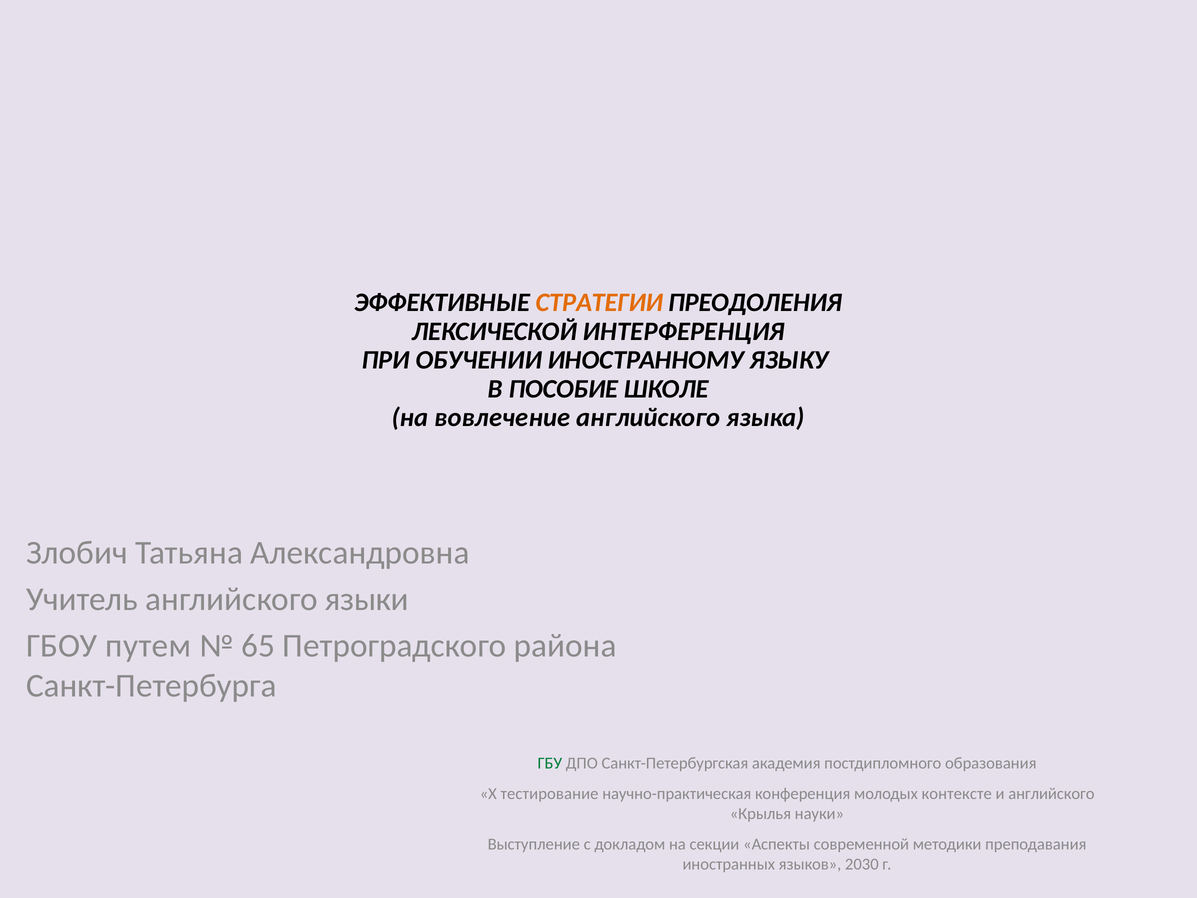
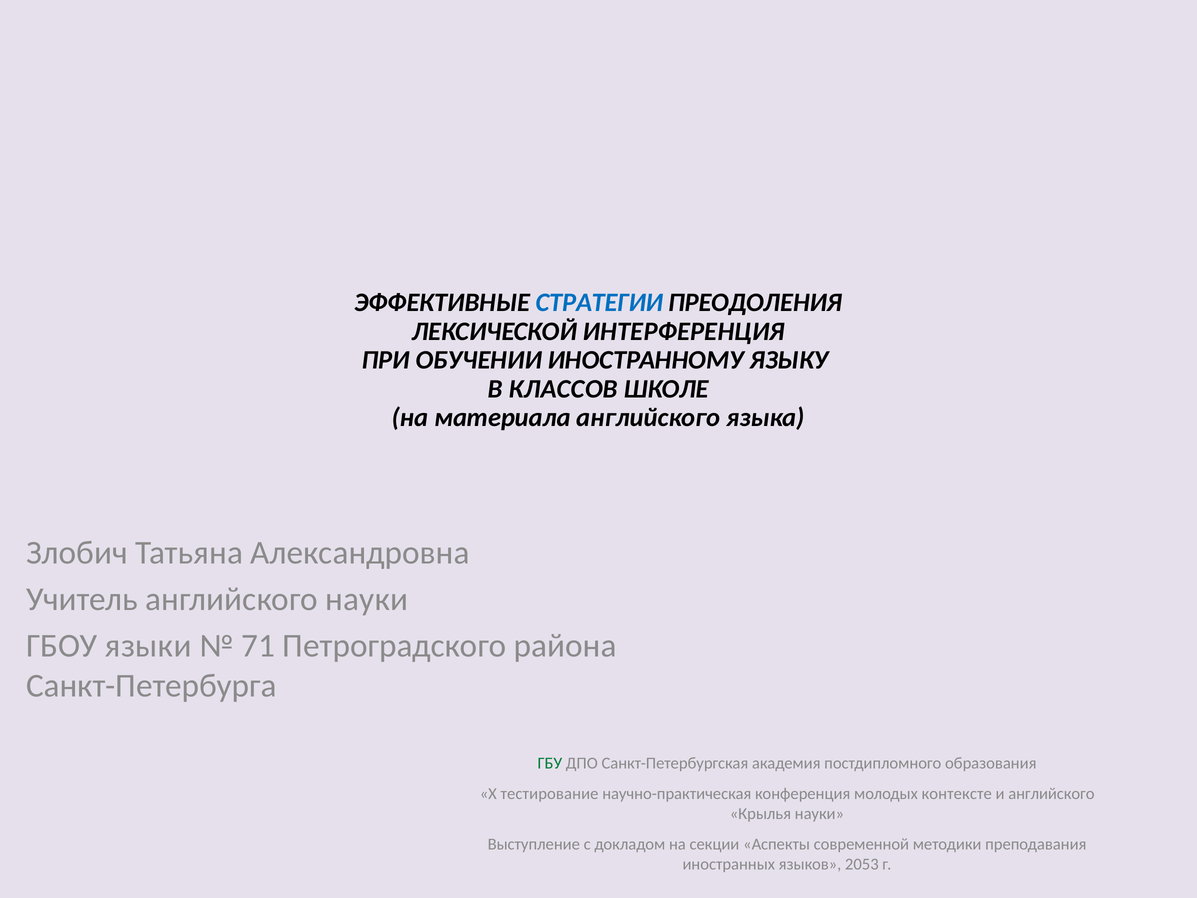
СТРАТЕГИИ colour: orange -> blue (599, 303)
ПОСОБИЕ: ПОСОБИЕ -> КЛАССОВ (563, 389)
вовлечение: вовлечение -> материала (502, 417)
английского языки: языки -> науки (367, 599)
путем: путем -> языки (148, 646)
65: 65 -> 71 (258, 646)
2030: 2030 -> 2053 (862, 864)
